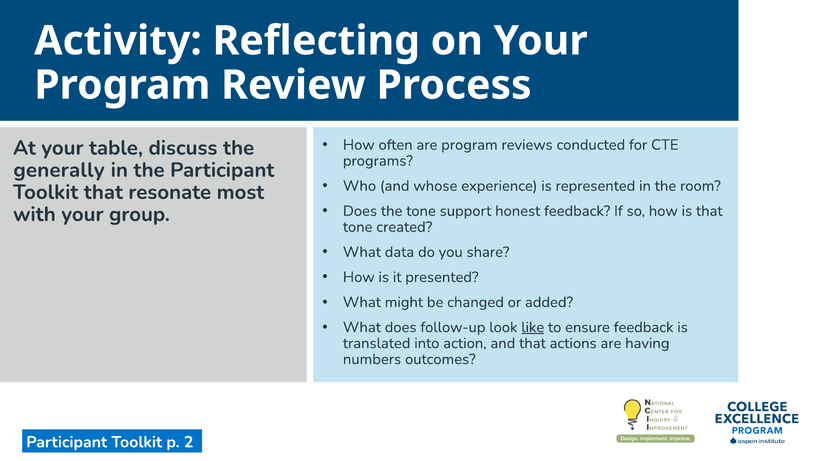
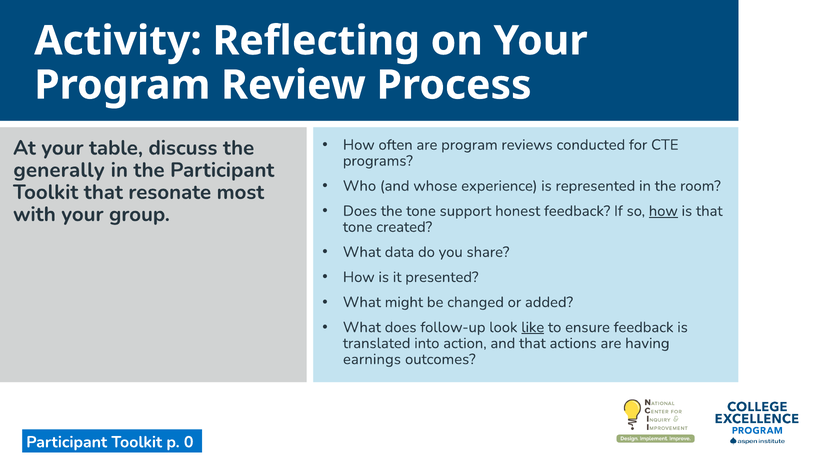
how underline: none -> present (663, 211)
numbers: numbers -> earnings (372, 359)
2: 2 -> 0 (189, 442)
